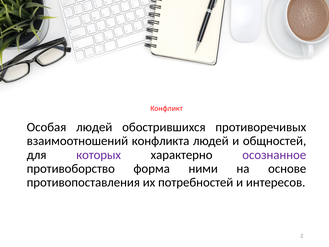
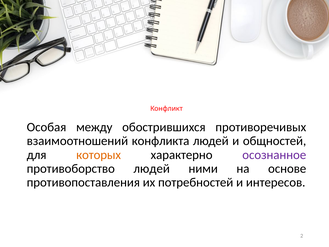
Особая людей: людей -> между (94, 127)
которых colour: purple -> orange (99, 155)
противоборство форма: форма -> людей (152, 168)
